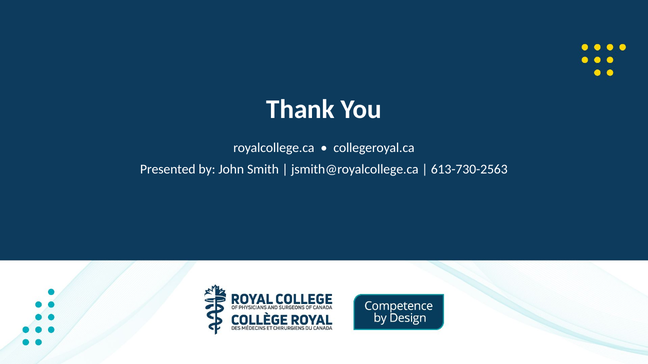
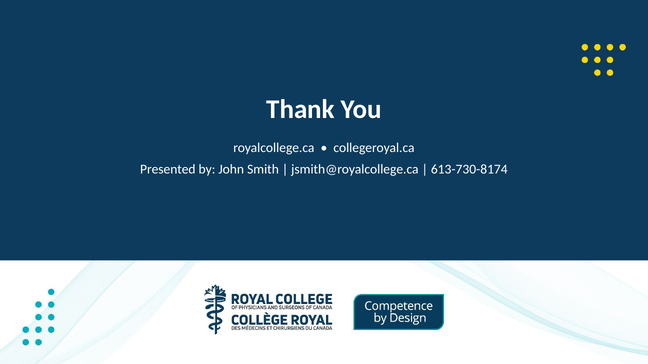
613-730-2563: 613-730-2563 -> 613-730-8174 (469, 169)
